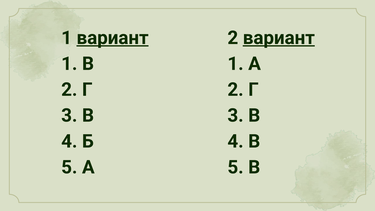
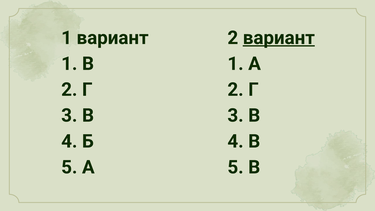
вариант underline: present -> none (113, 38)
